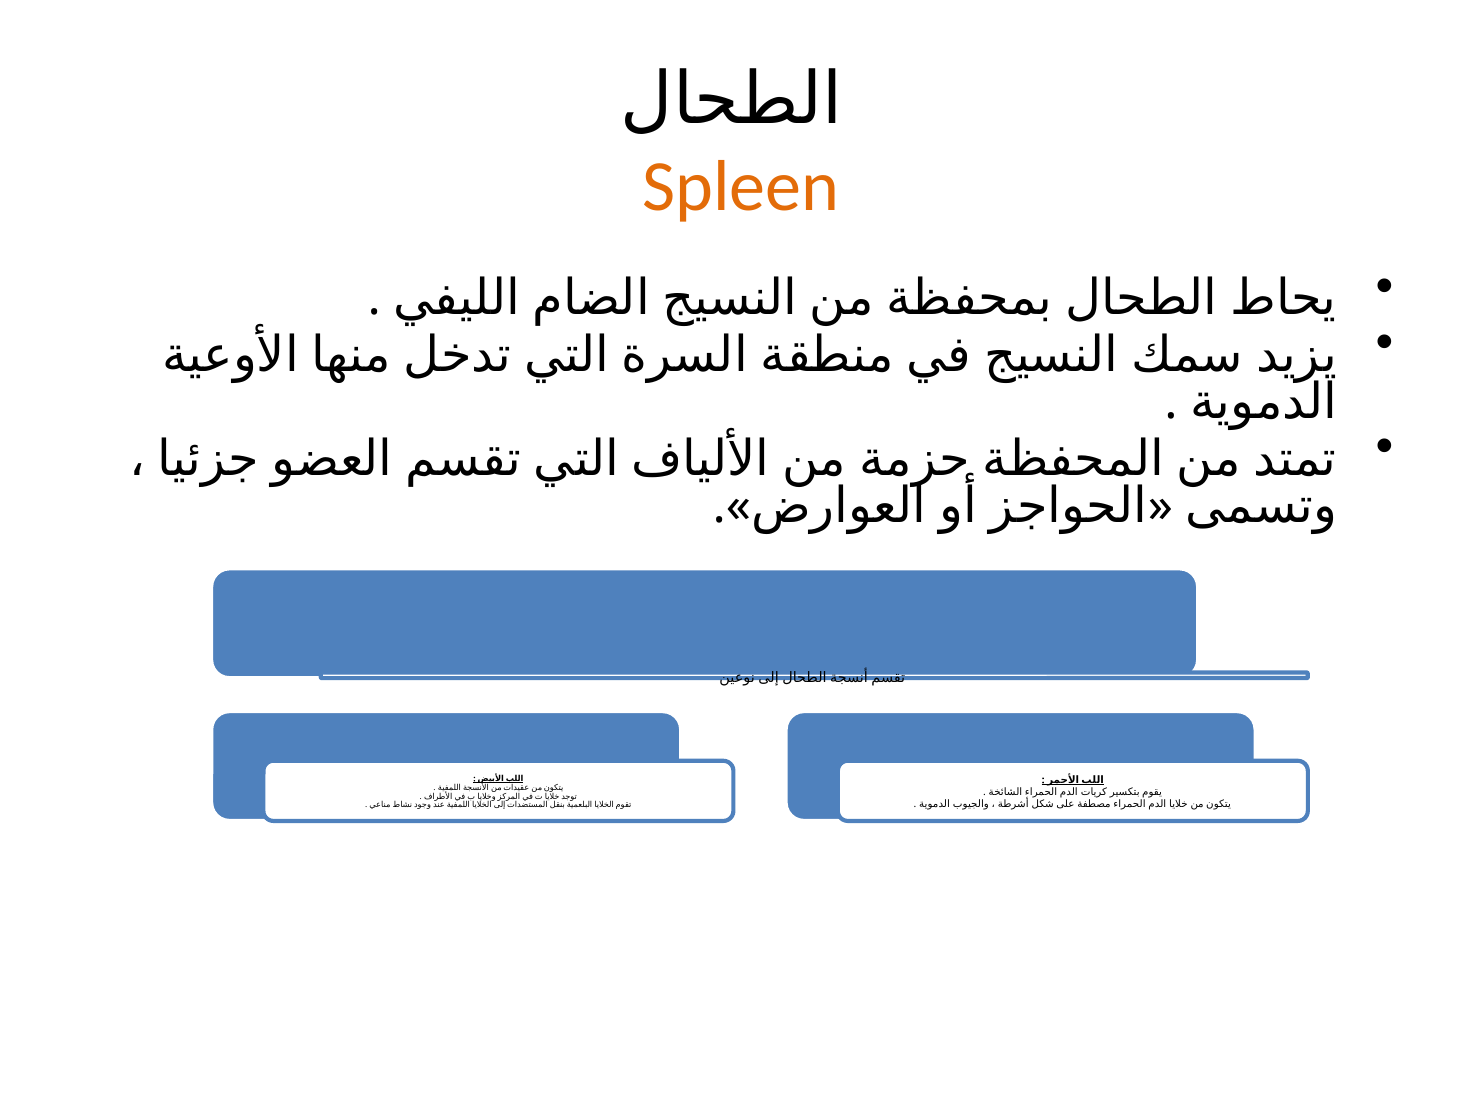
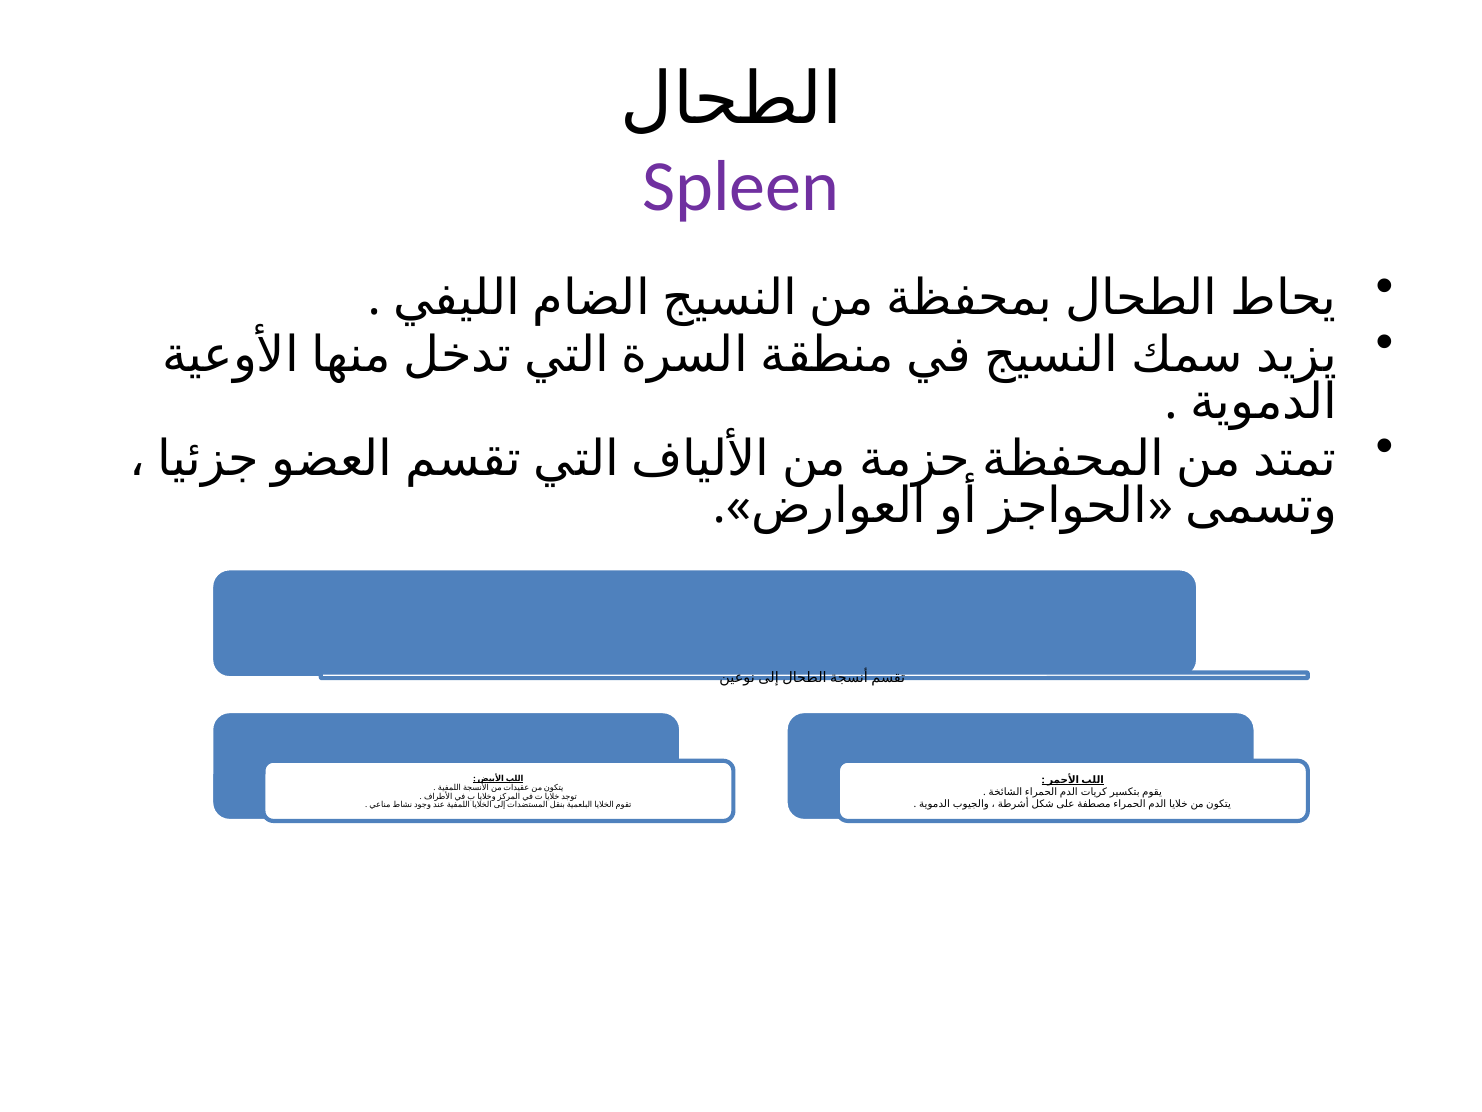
Spleen colour: orange -> purple (741, 187)
